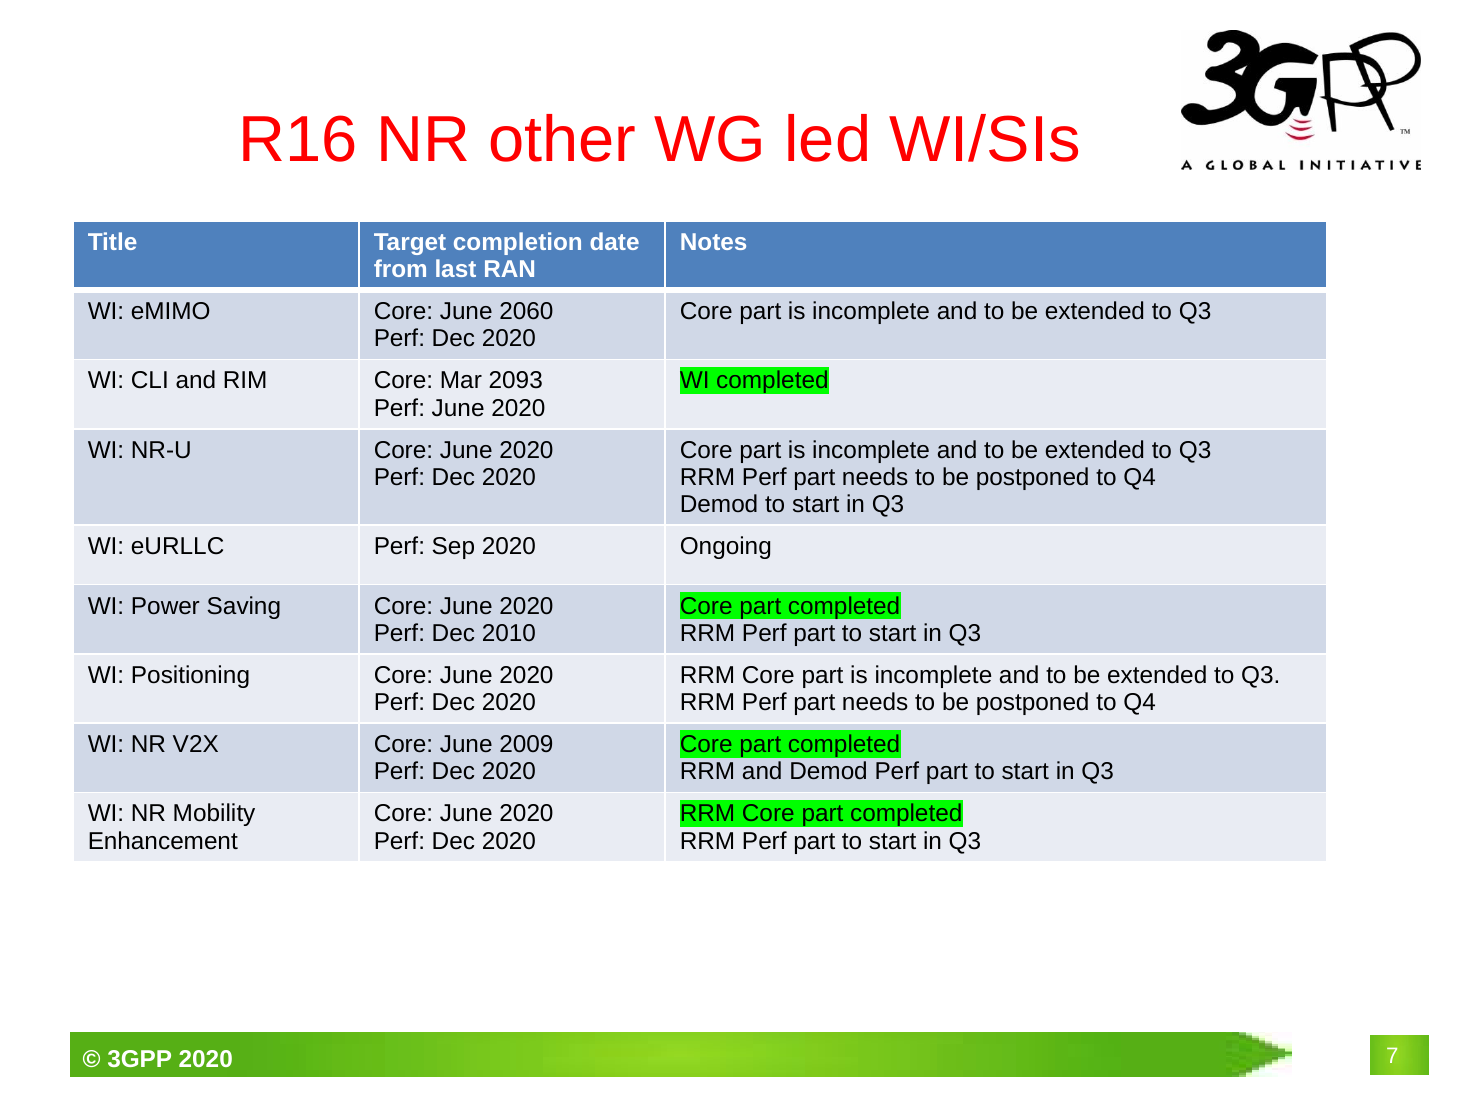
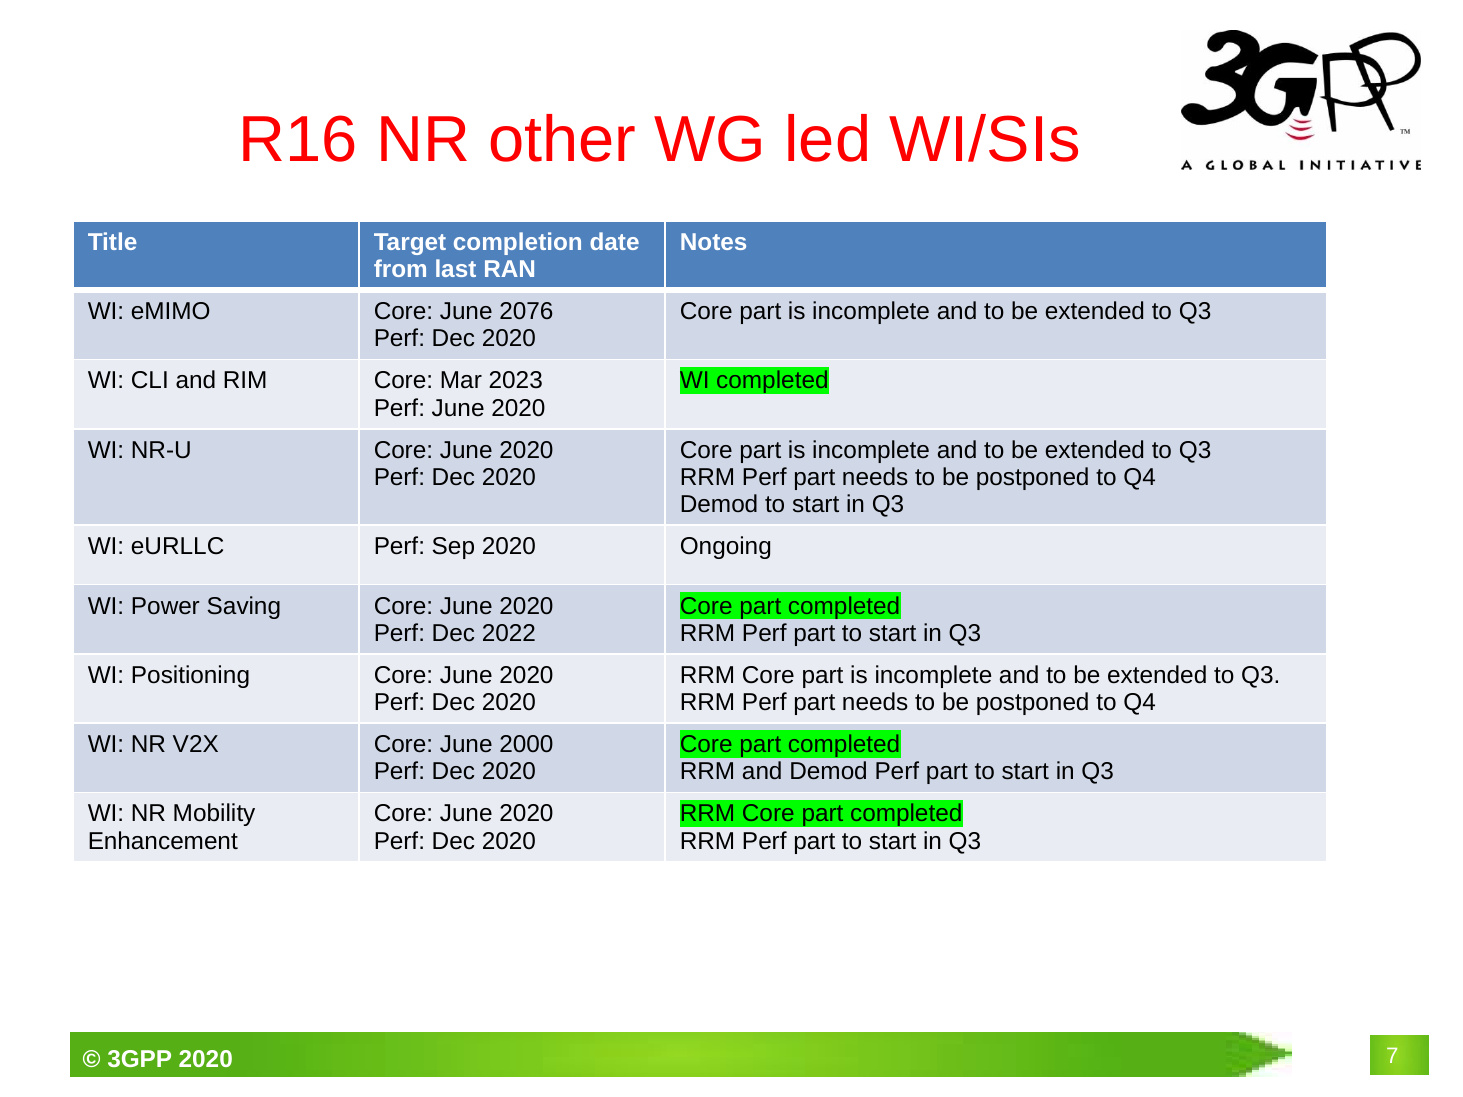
2060: 2060 -> 2076 (526, 312)
2093: 2093 -> 2023 (516, 381)
2010: 2010 -> 2022 (509, 633)
June 2009: 2009 -> 2000 (526, 745)
